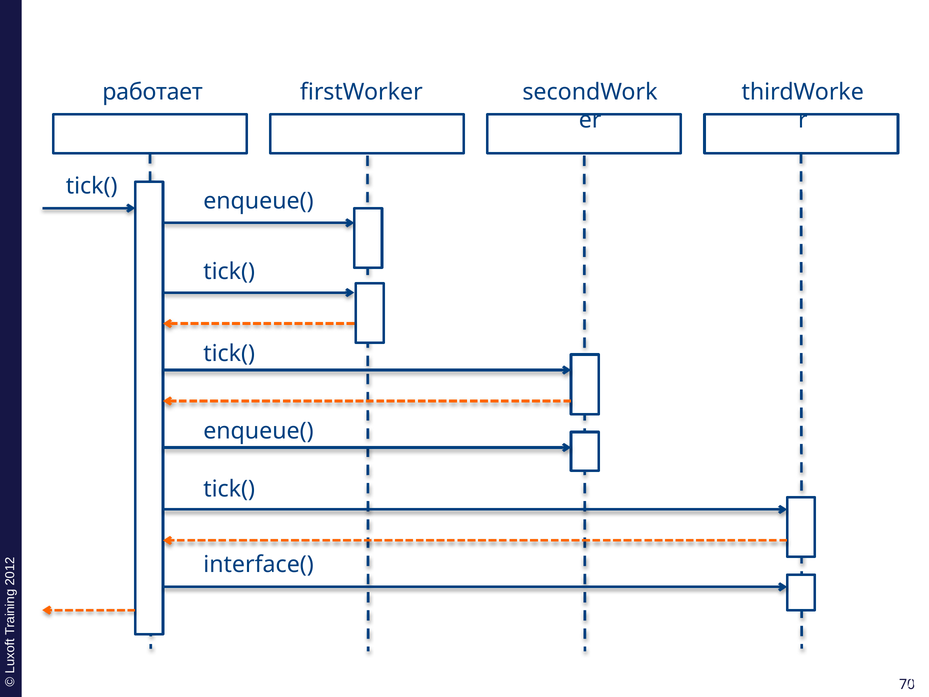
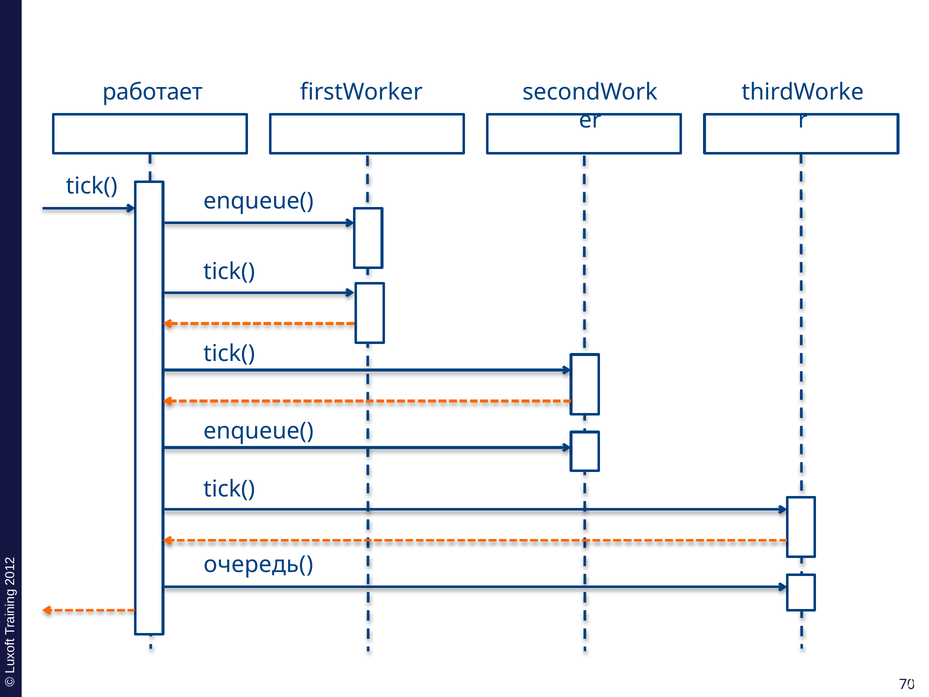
interface(: interface( -> очередь( (258, 564)
